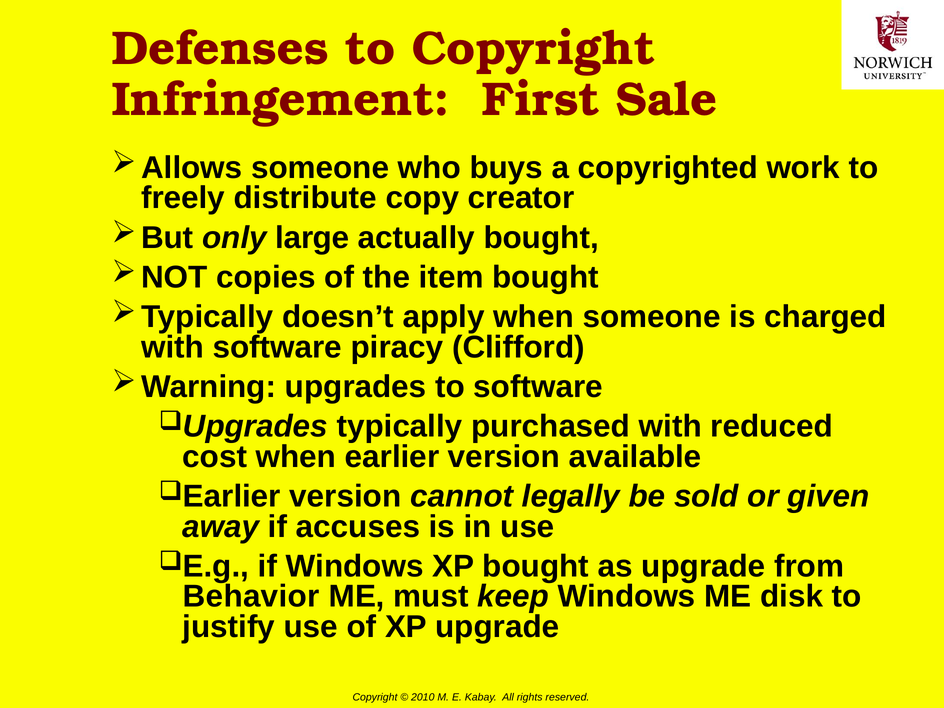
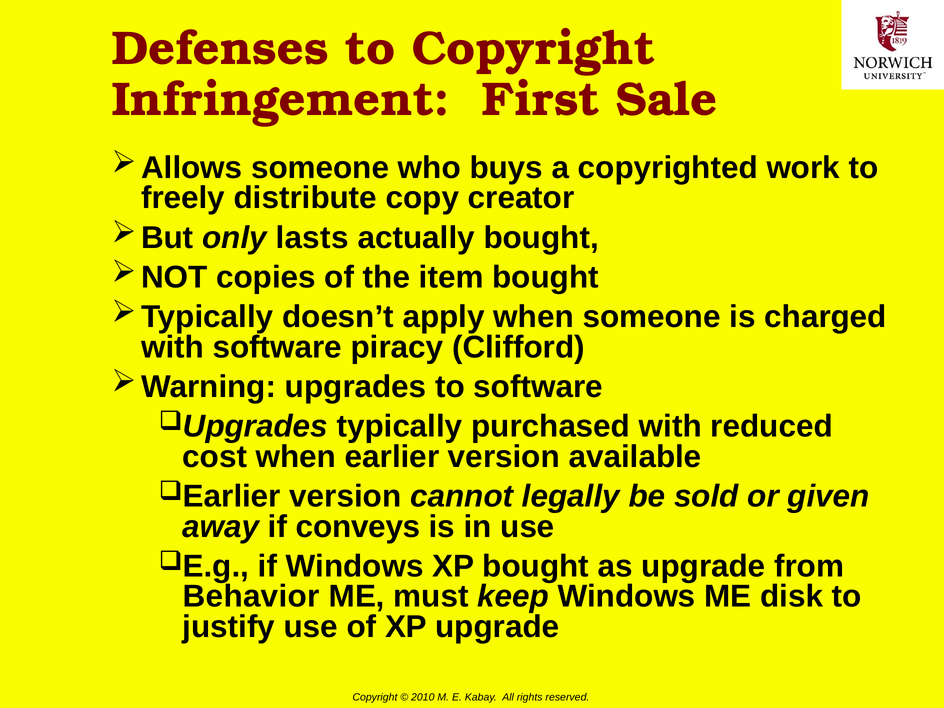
large: large -> lasts (312, 238)
accuses: accuses -> conveys (358, 527)
